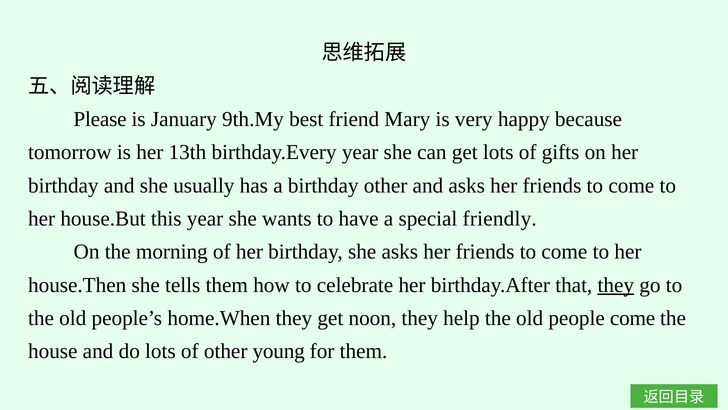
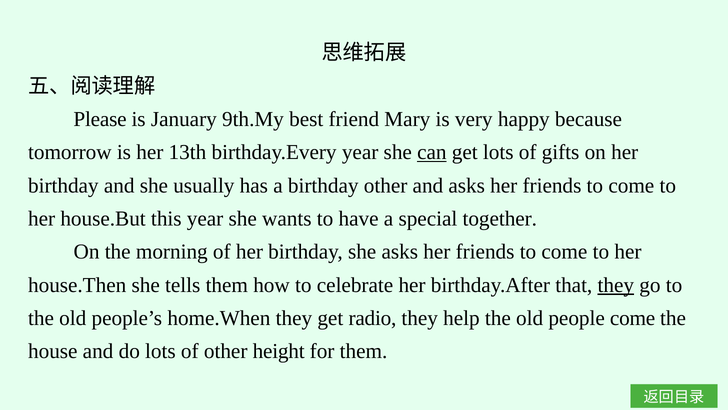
can underline: none -> present (432, 152)
friendly: friendly -> together (500, 218)
noon: noon -> radio (372, 318)
young: young -> height (279, 351)
